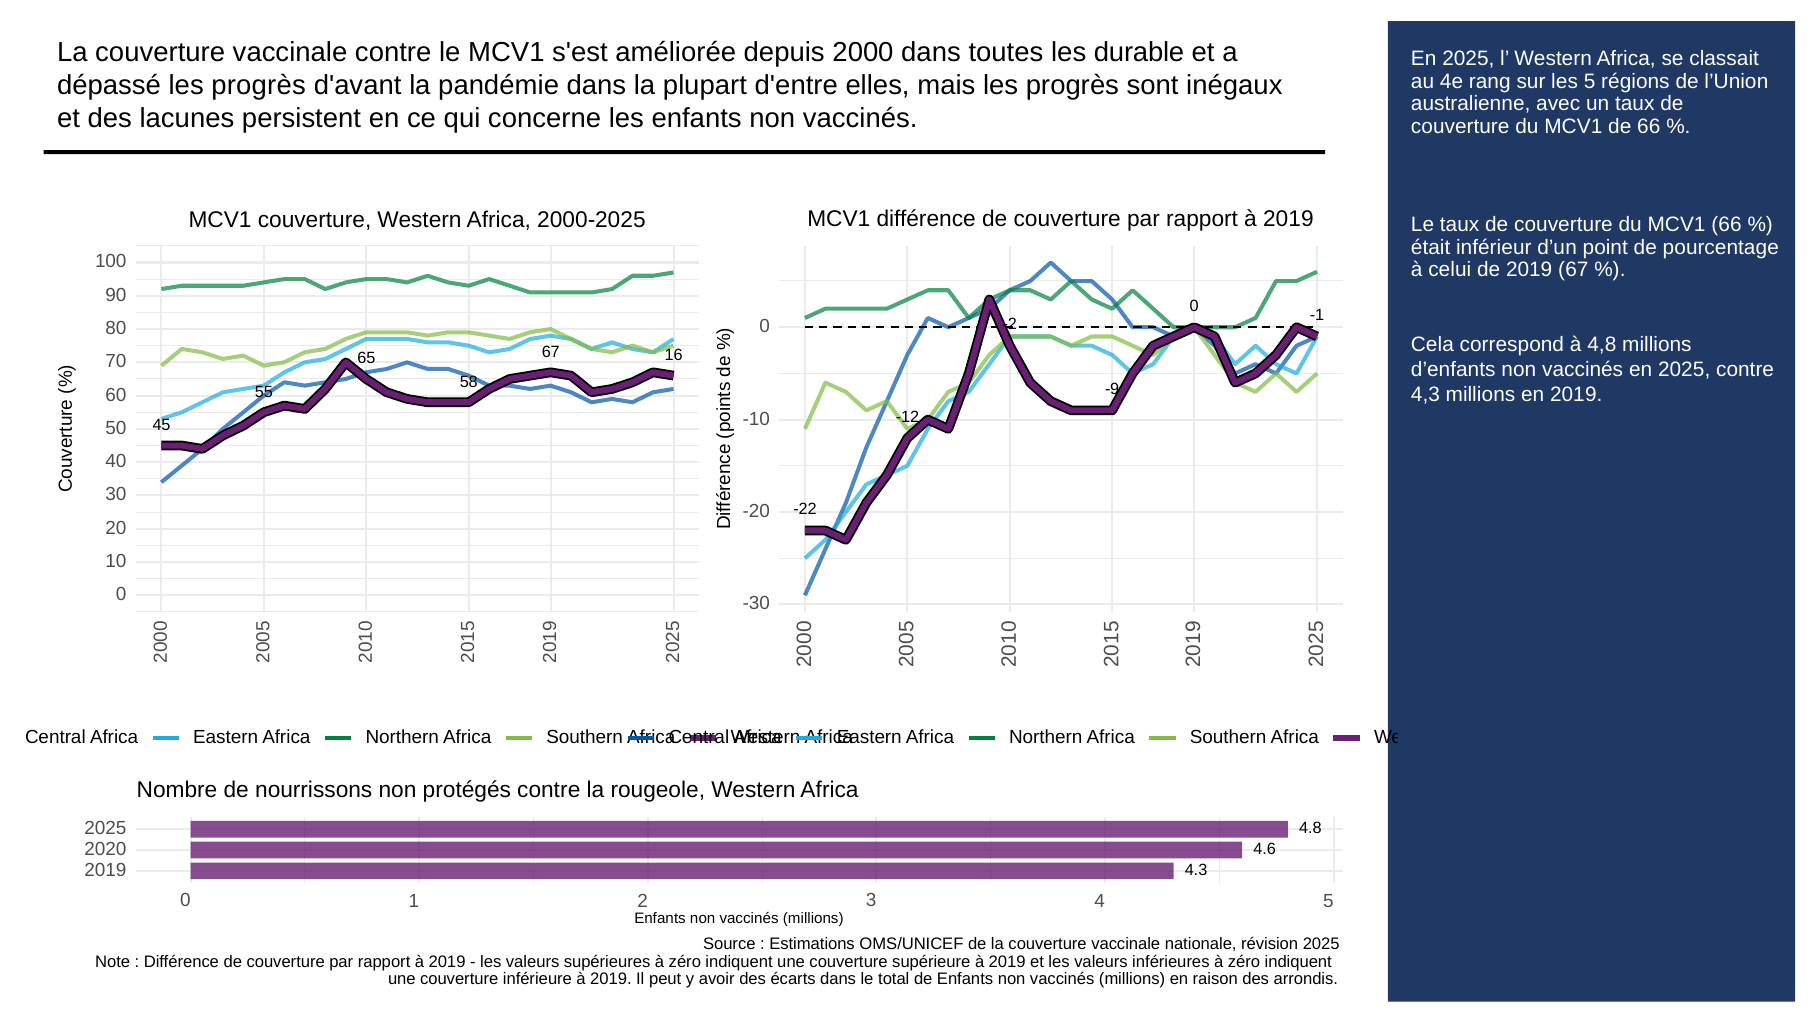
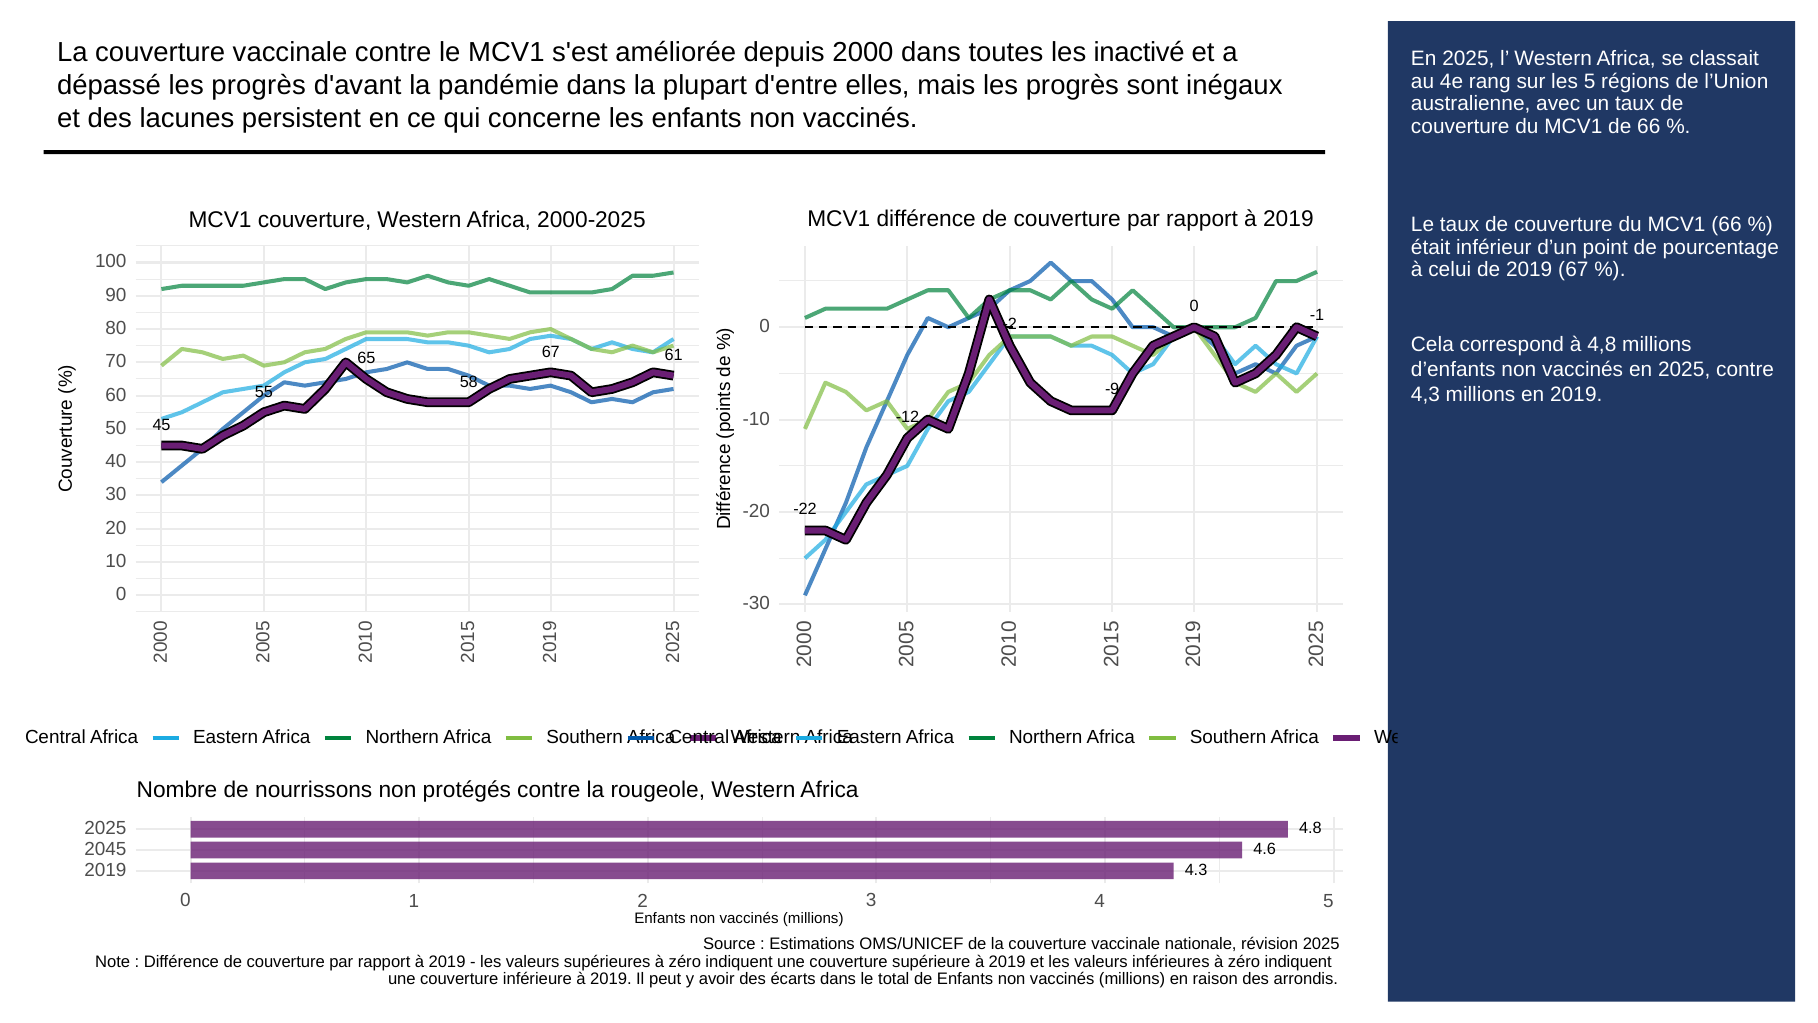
durable: durable -> inactivé (1139, 52)
16: 16 -> 61 (674, 355)
2020: 2020 -> 2045 (105, 849)
